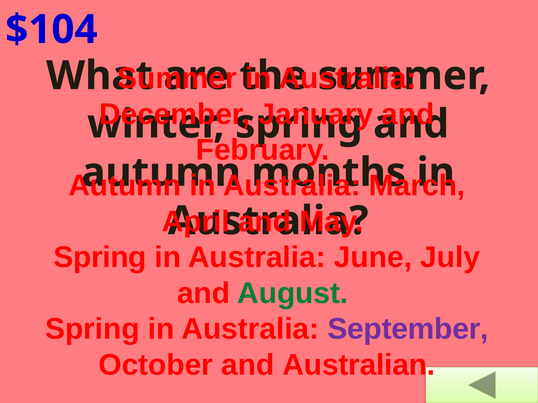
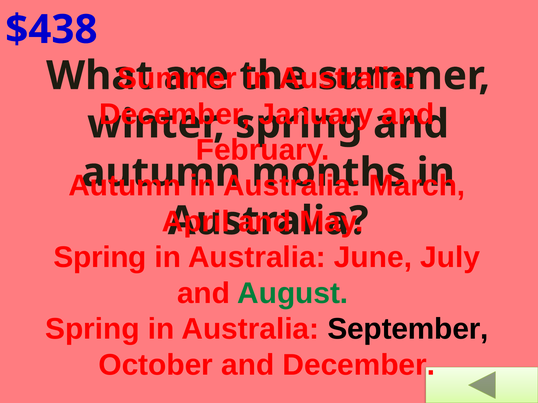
$104: $104 -> $438 (51, 30)
September colour: purple -> black (408, 329)
and Australian: Australian -> December (359, 365)
